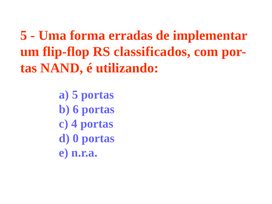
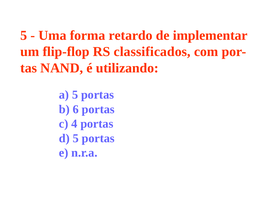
erradas: erradas -> retardo (131, 35)
d 0: 0 -> 5 (76, 138)
